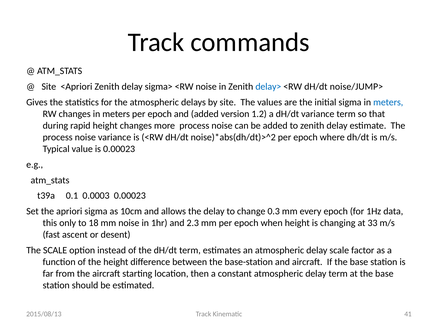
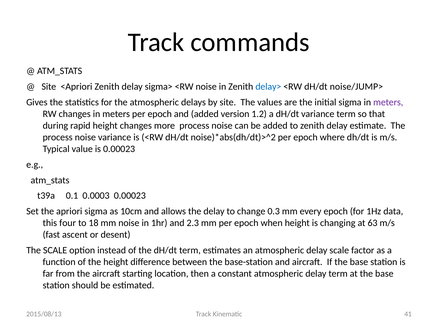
meters colour: blue -> purple (388, 102)
only: only -> four (68, 223)
33: 33 -> 63 (373, 223)
